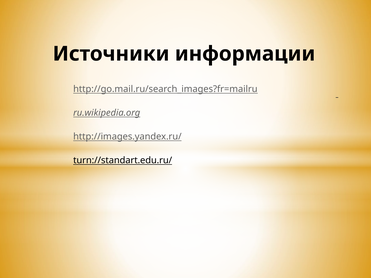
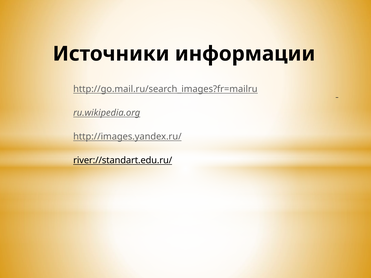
turn://standart.edu.ru/: turn://standart.edu.ru/ -> river://standart.edu.ru/ (123, 160)
